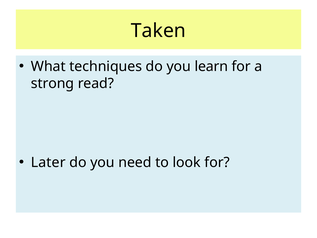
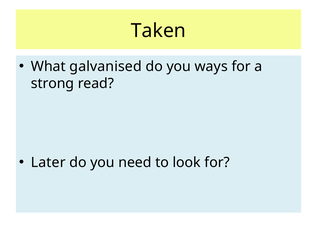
techniques: techniques -> galvanised (106, 67)
learn: learn -> ways (211, 67)
